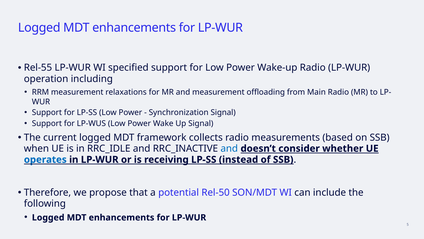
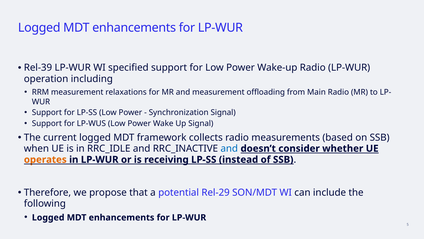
Rel-55: Rel-55 -> Rel-39 (38, 68)
operates colour: blue -> orange (45, 159)
Rel-50: Rel-50 -> Rel-29 (216, 192)
